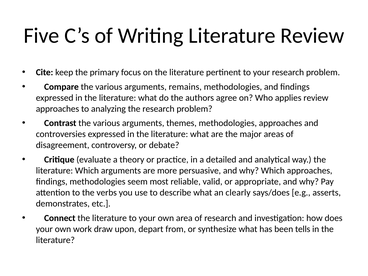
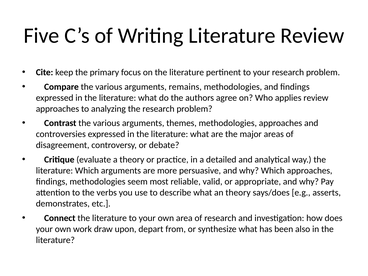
an clearly: clearly -> theory (238, 193)
tells: tells -> also (303, 229)
